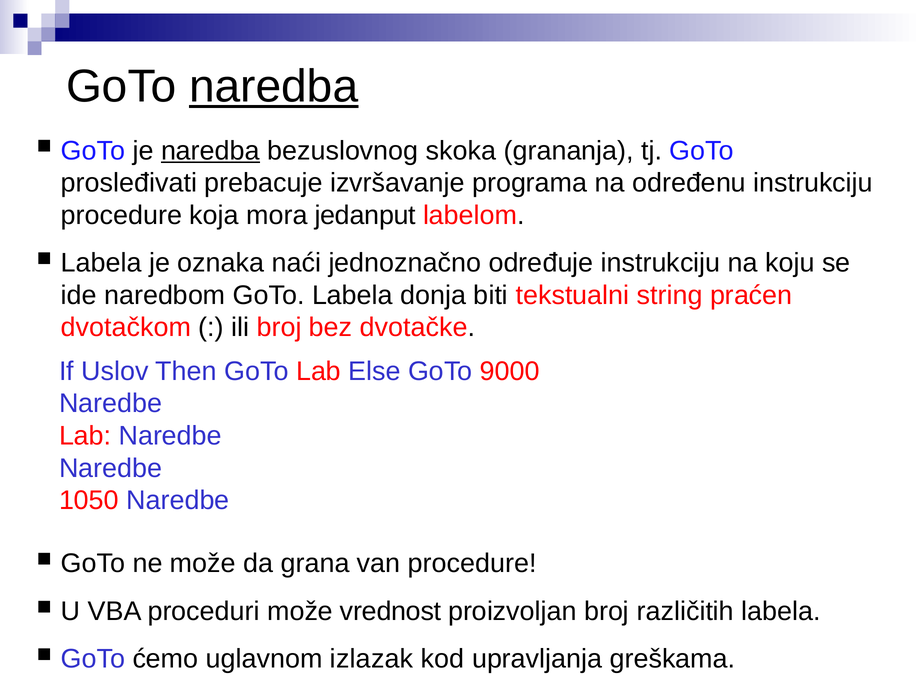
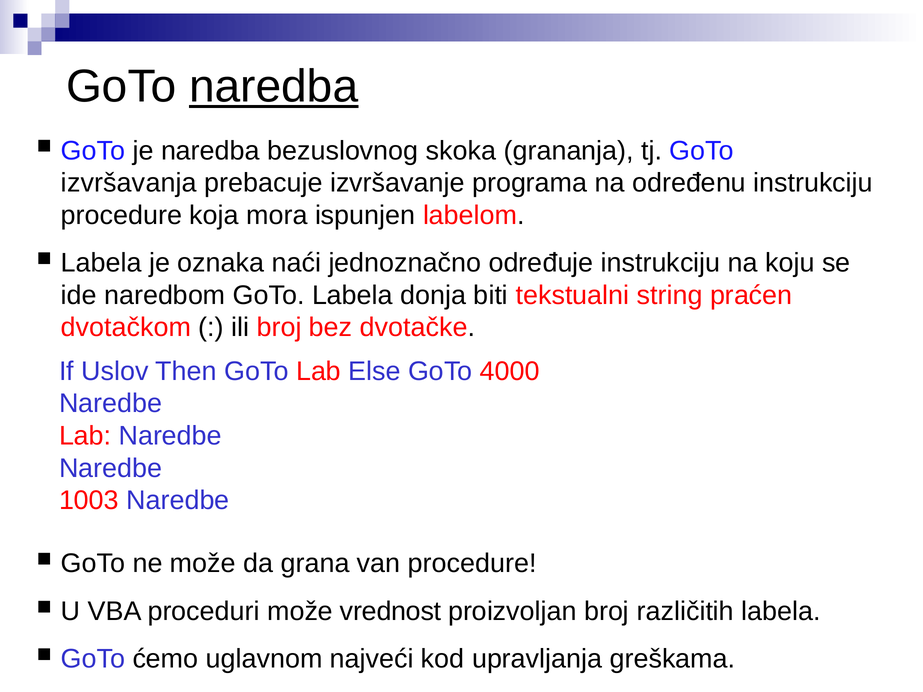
naredba underline: present -> none (210, 151)
prosleđivati: prosleđivati -> izvršavanja (129, 183)
jedanput: jedanput -> ispunjen (365, 215)
9000: 9000 -> 4000 (510, 371)
1050: 1050 -> 1003 (89, 501)
izlazak: izlazak -> najveći (372, 659)
